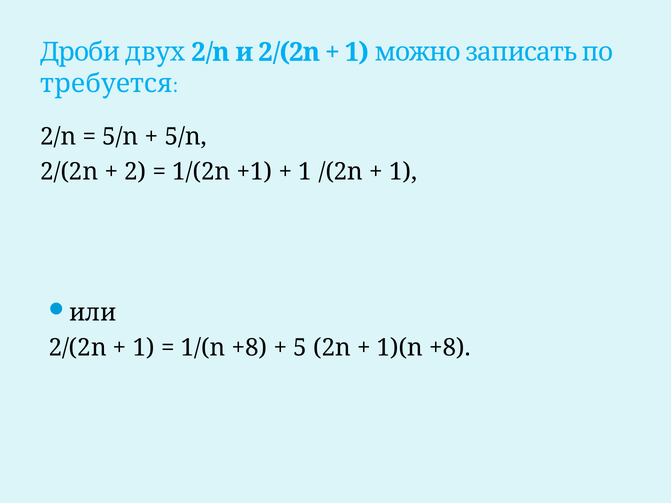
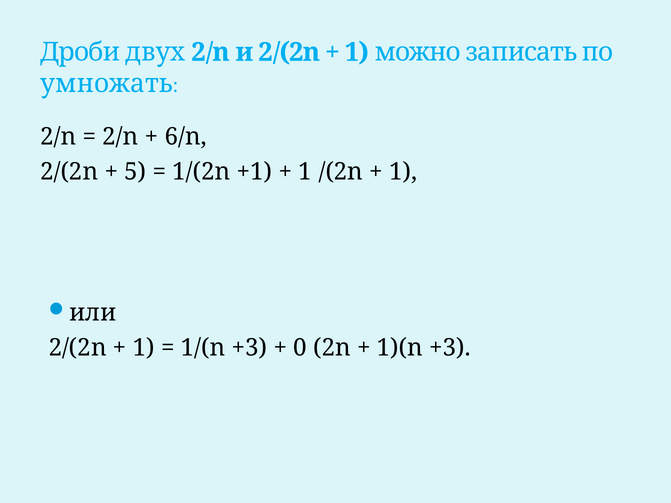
требуется: требуется -> умножать (107, 84)
5/n: 5/n -> 2/n (120, 137)
5/n: 5/n -> 6/n (186, 137)
2: 2 -> 5 (135, 172)
1/(n +8: +8 -> +3 (249, 348)
5: 5 -> 0 (300, 348)
1)(n +8: +8 -> +3 (450, 348)
